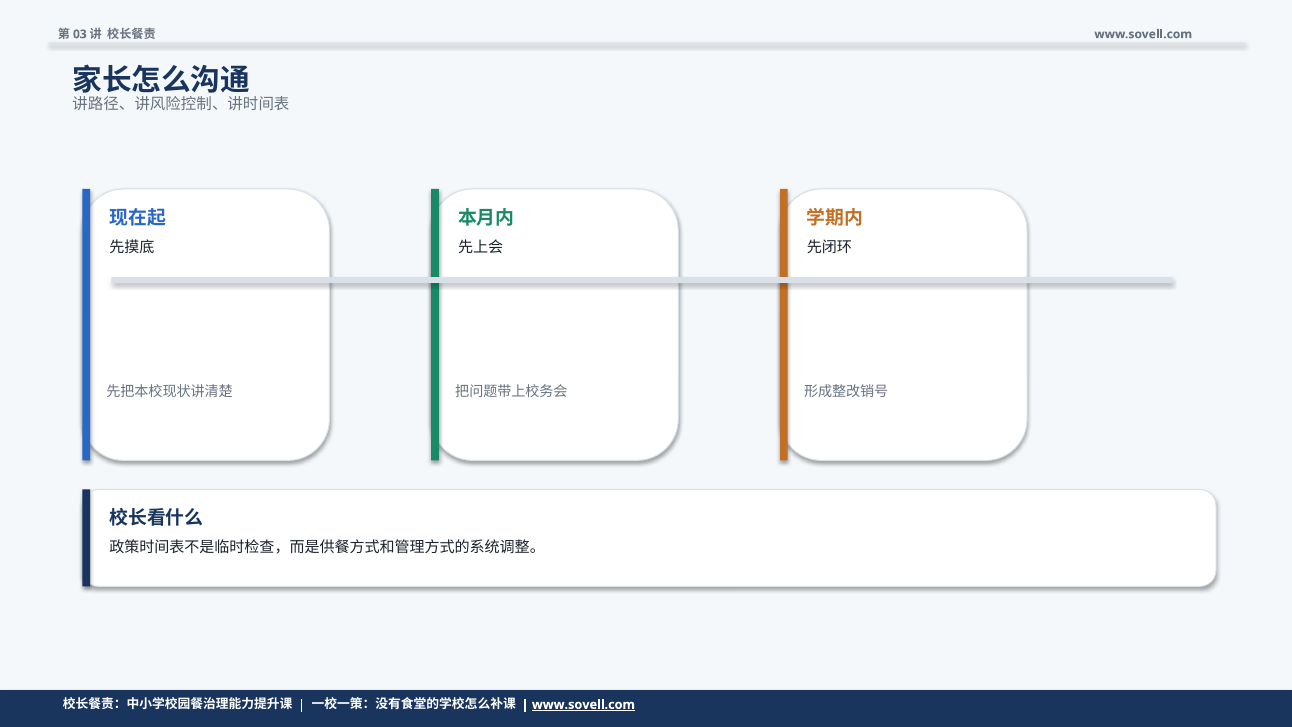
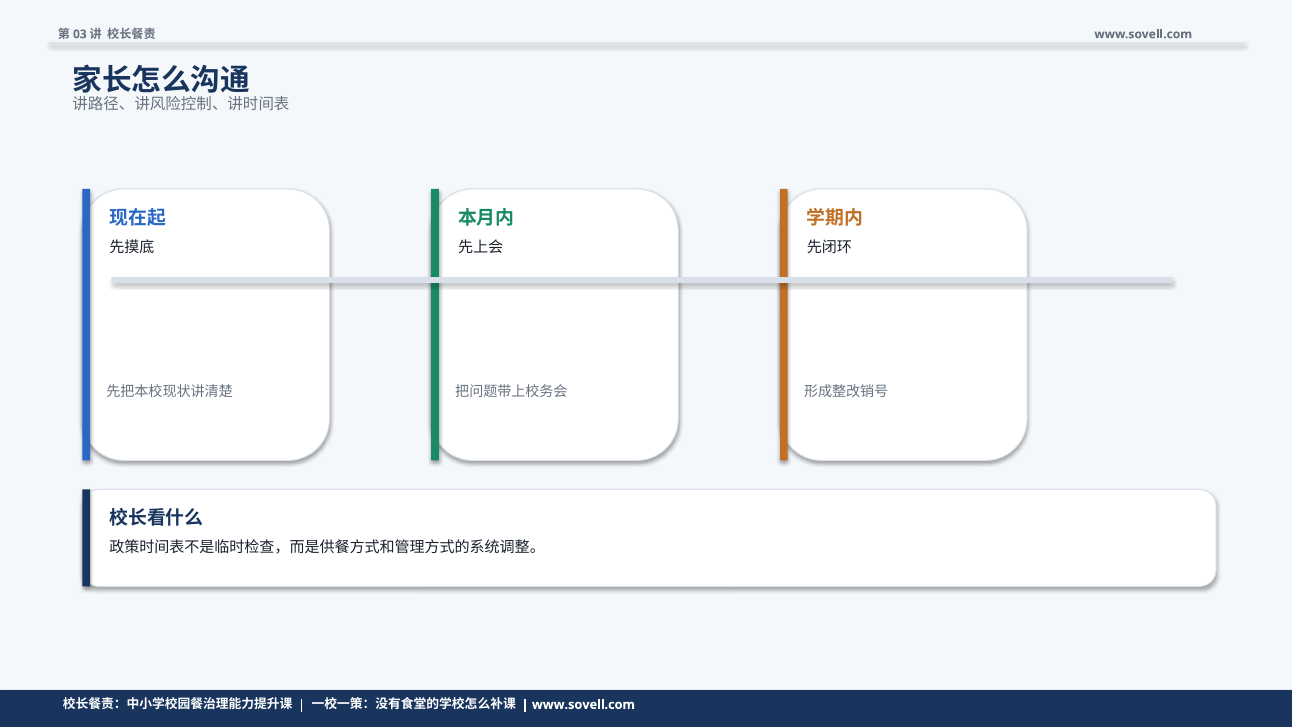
www.sovell.com underline: present -> none (583, 704)
